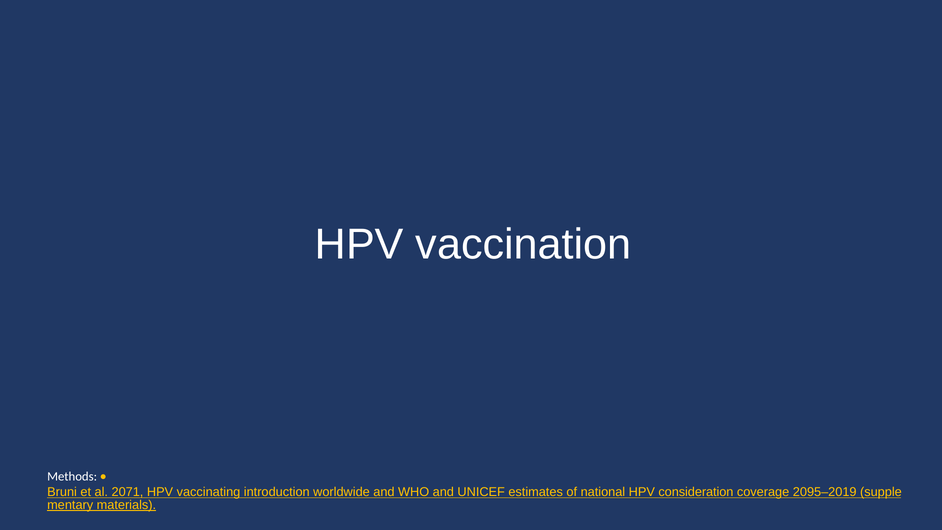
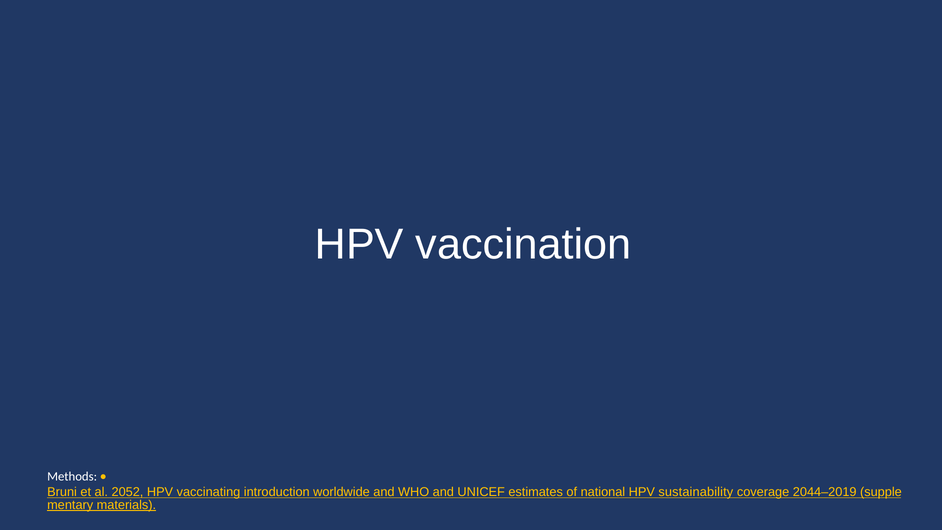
2071: 2071 -> 2052 (127, 492)
consideration: consideration -> sustainability (696, 492)
2095–2019: 2095–2019 -> 2044–2019 (825, 492)
